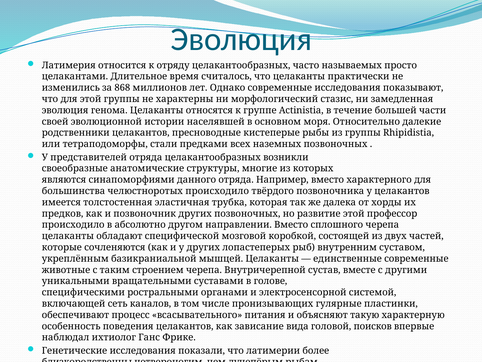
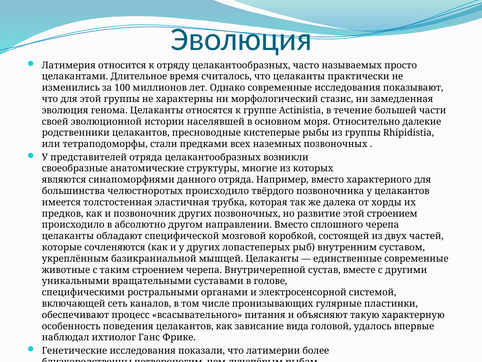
868: 868 -> 100 (122, 88)
этой профессор: профессор -> строением (392, 213)
поисков: поисков -> удалось (373, 326)
